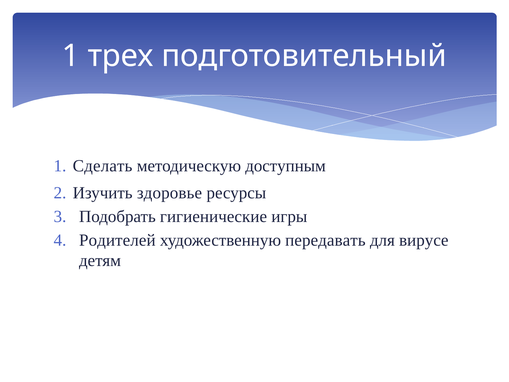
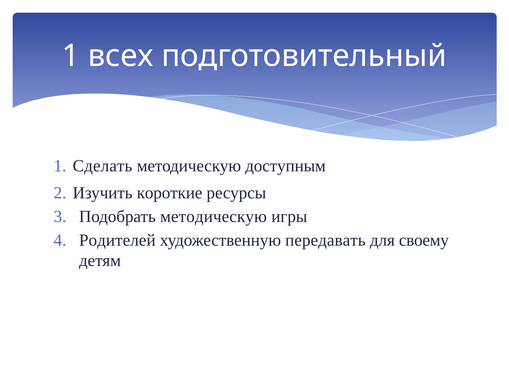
трех: трех -> всех (121, 56)
здоровье: здоровье -> короткие (170, 193)
Подобрать гигиенические: гигиенические -> методическую (213, 216)
вирусе: вирусе -> своему (424, 240)
